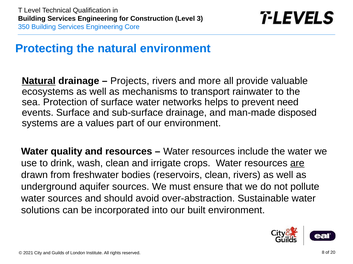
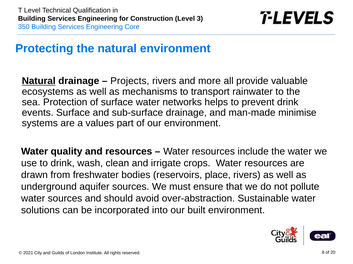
prevent need: need -> drink (288, 102)
disposed: disposed -> minimise (297, 113)
are underline: present -> none (297, 164)
reservoirs clean: clean -> place (218, 175)
